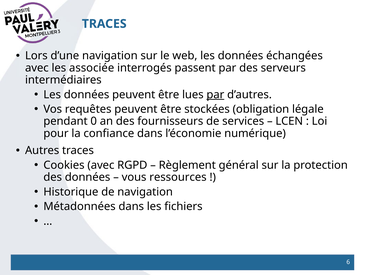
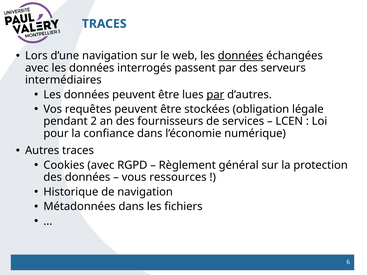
données underline: none -> present (241, 56)
avec les associée: associée -> données (92, 68)
0: 0 -> 2 (94, 121)
